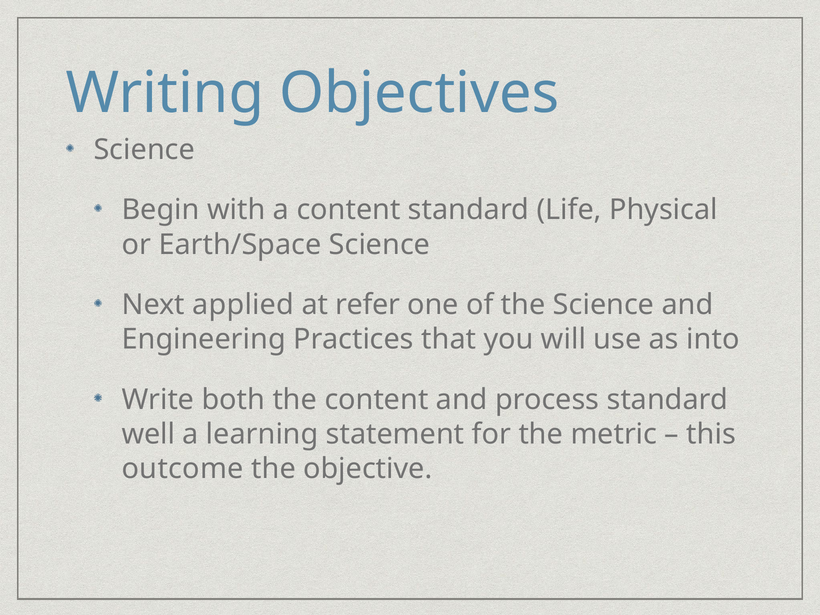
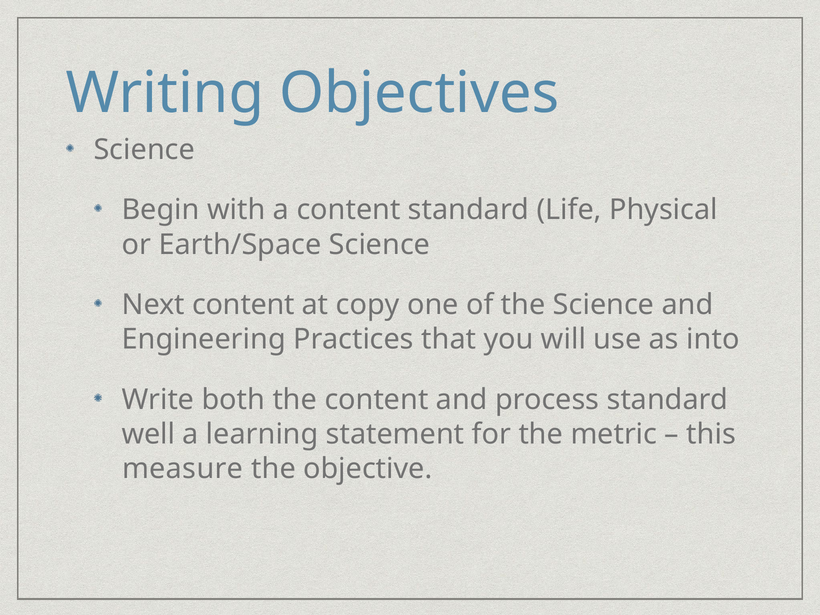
Next applied: applied -> content (243, 305)
refer: refer -> copy (368, 305)
outcome: outcome -> measure (183, 469)
